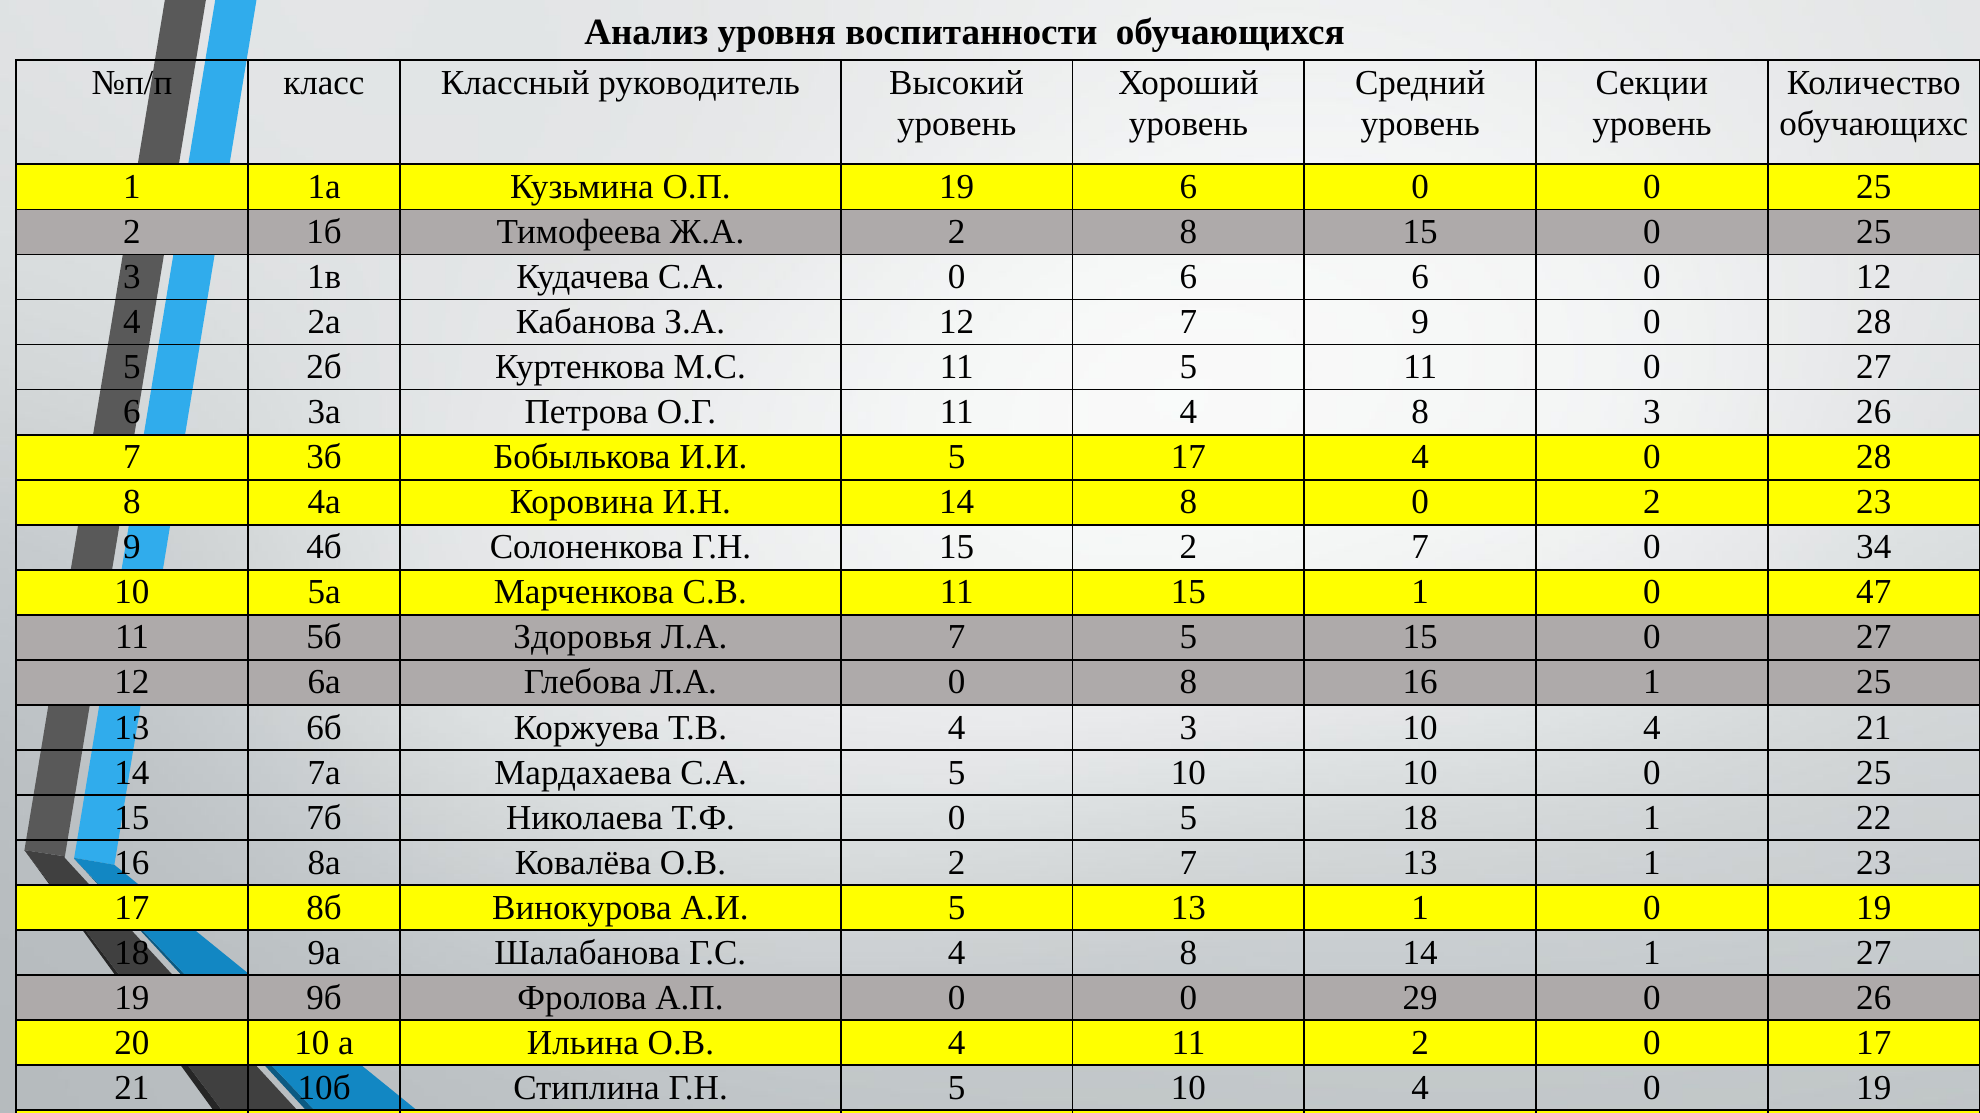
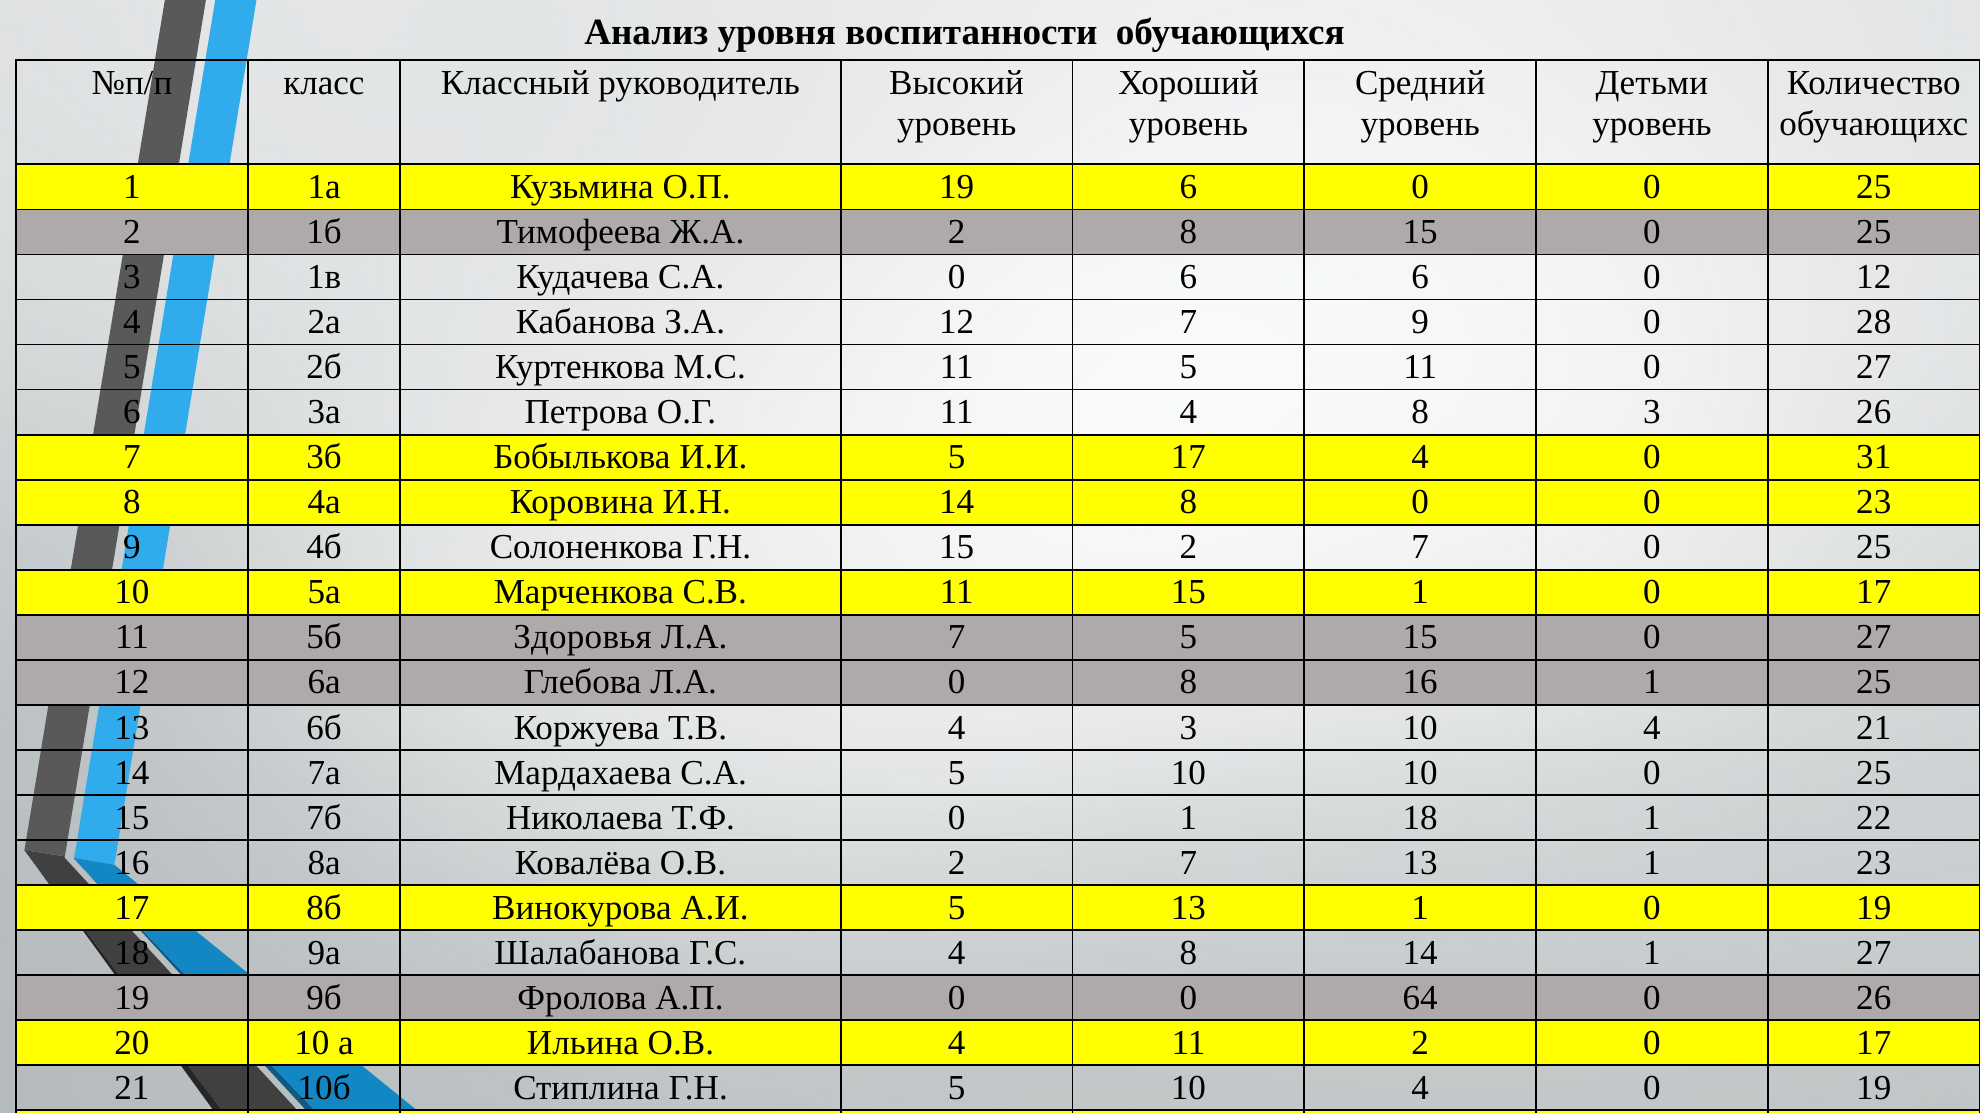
Секции: Секции -> Детьми (1652, 83)
4 0 28: 28 -> 31 (1874, 457)
8 0 2: 2 -> 0 (1652, 503)
7 0 34: 34 -> 25 (1874, 548)
1 0 47: 47 -> 17 (1874, 593)
0 5: 5 -> 1 (1188, 818)
29: 29 -> 64 (1420, 998)
